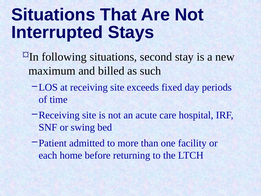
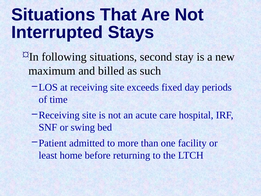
each: each -> least (48, 155)
